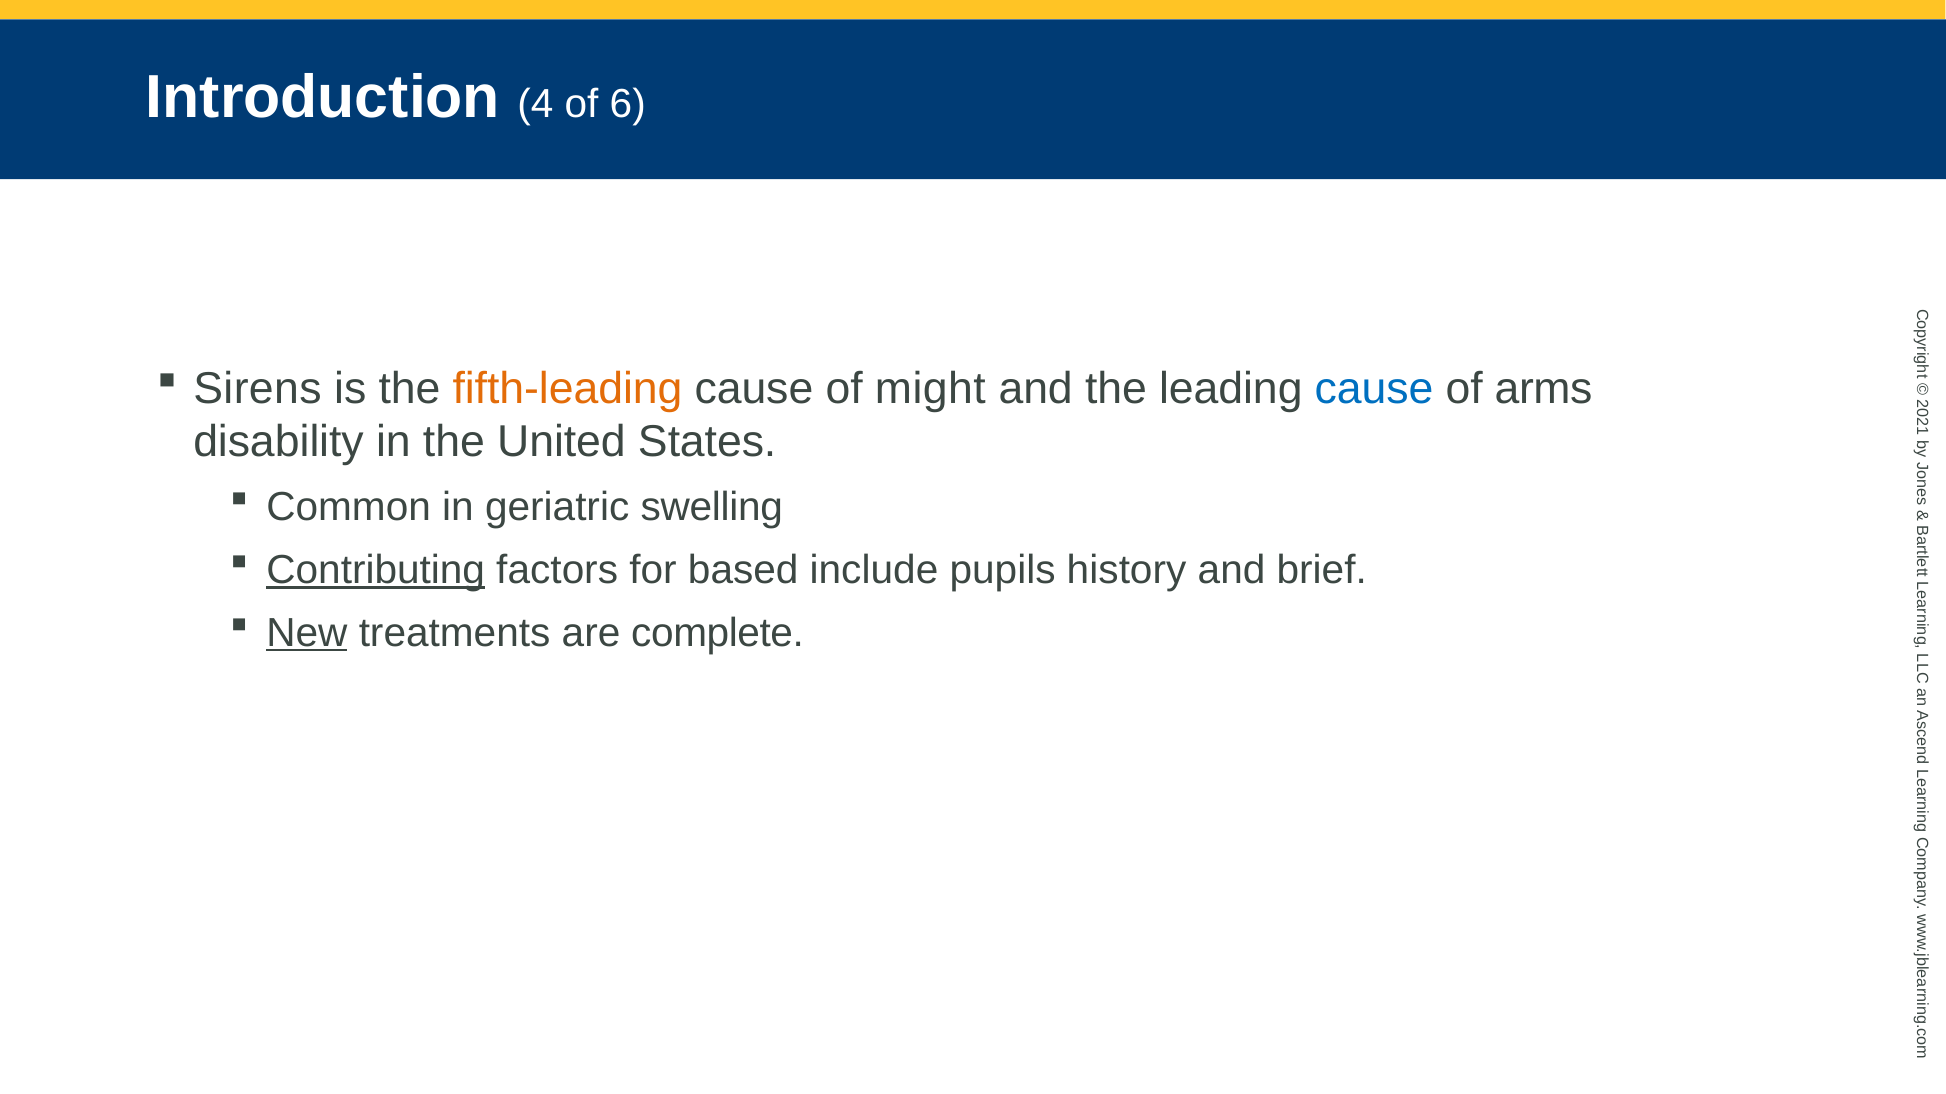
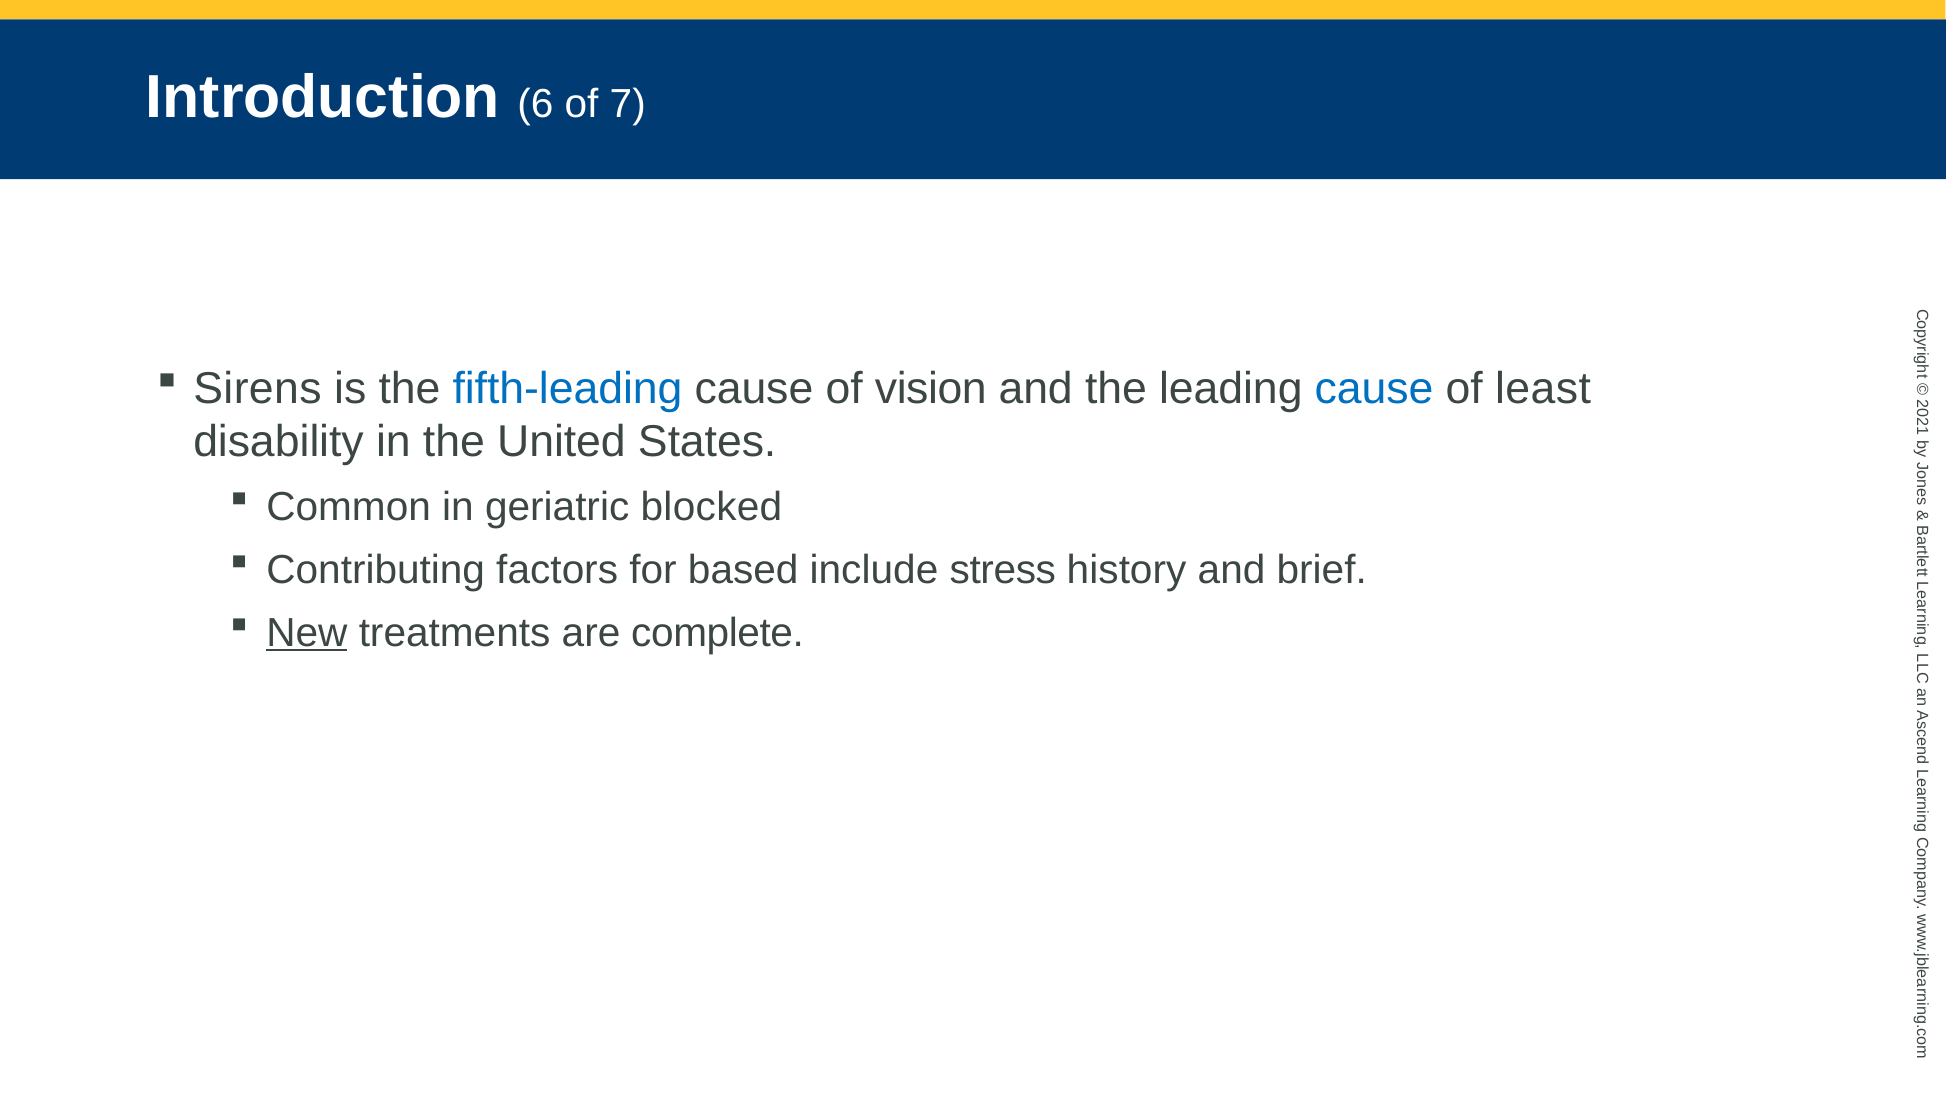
4: 4 -> 6 (535, 104)
6: 6 -> 7 (628, 104)
fifth-leading colour: orange -> blue (568, 389)
might: might -> vision (931, 389)
arms: arms -> least (1543, 389)
swelling: swelling -> blocked (711, 507)
Contributing underline: present -> none (376, 570)
pupils: pupils -> stress (1003, 570)
